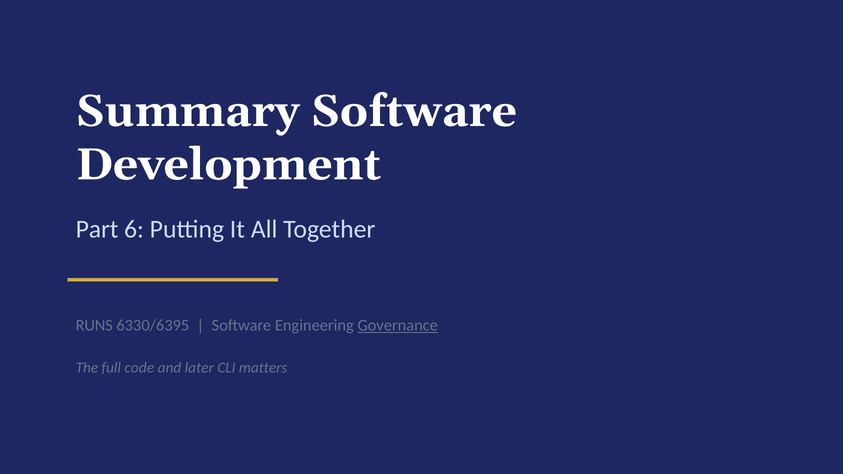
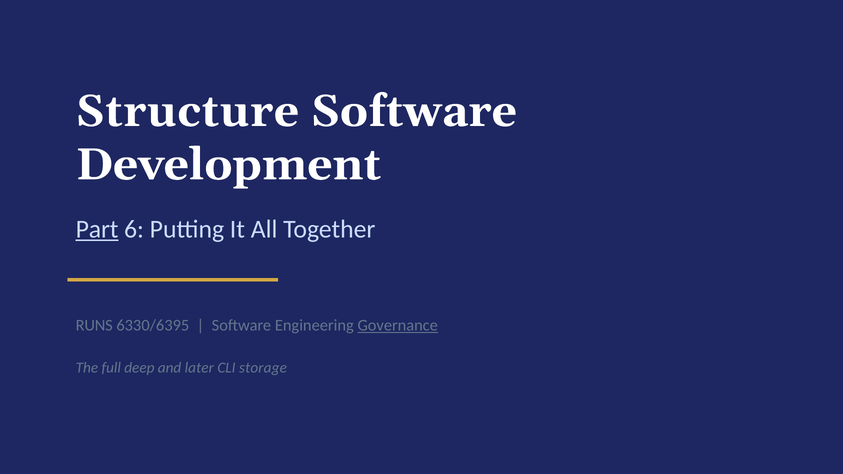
Summary: Summary -> Structure (187, 111)
Part underline: none -> present (97, 229)
code: code -> deep (139, 368)
matters: matters -> storage (263, 368)
